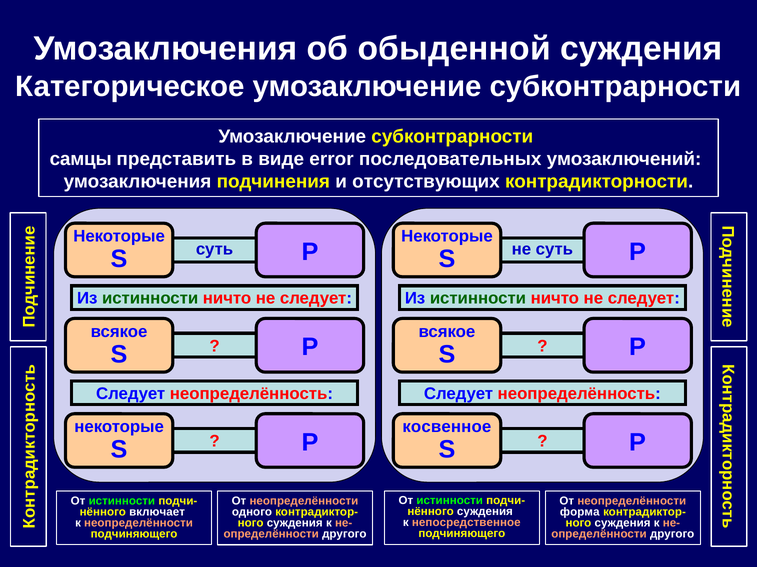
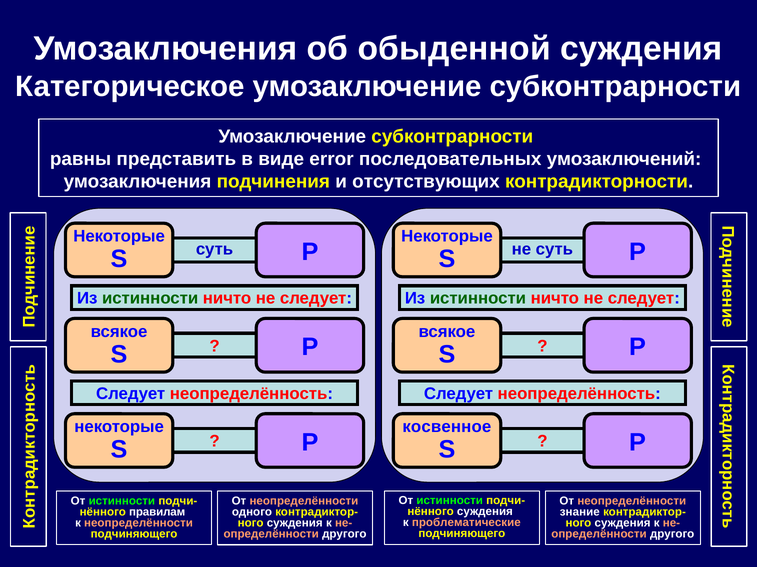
самцы: самцы -> равны (81, 159)
включает: включает -> правилам (157, 512)
форма: форма -> знание (580, 512)
непосредственное: непосредственное -> проблематические (466, 523)
